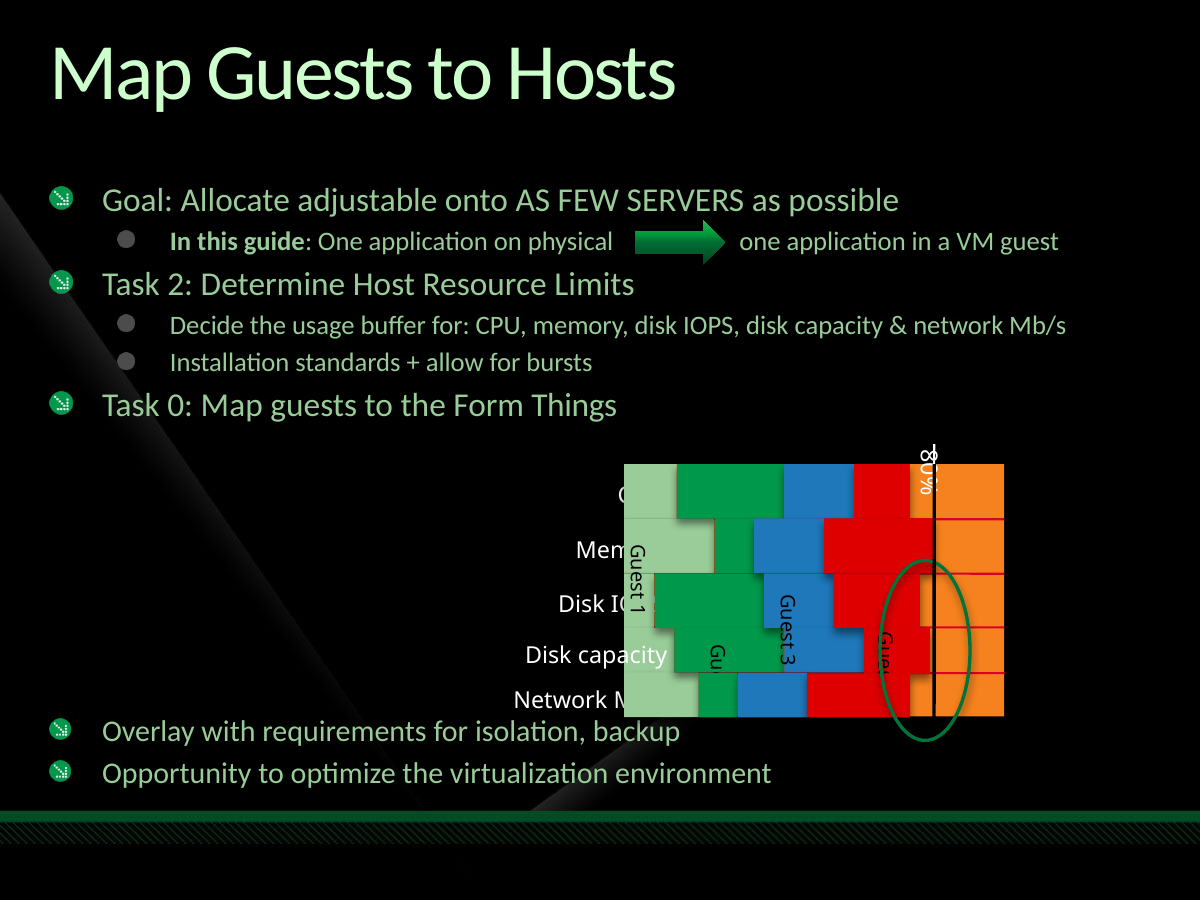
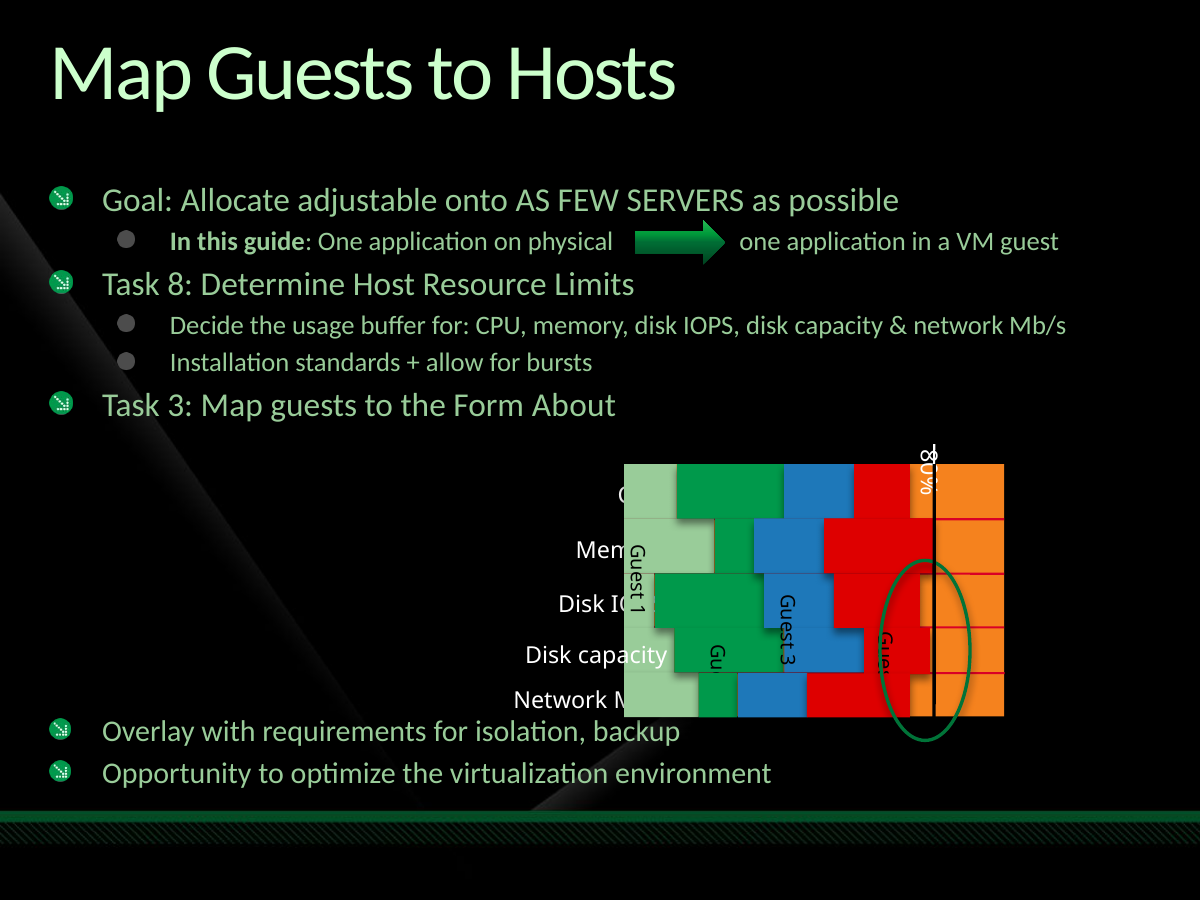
Task 2: 2 -> 8 (180, 284)
Task 0: 0 -> 3 (180, 406)
Things: Things -> About (574, 406)
